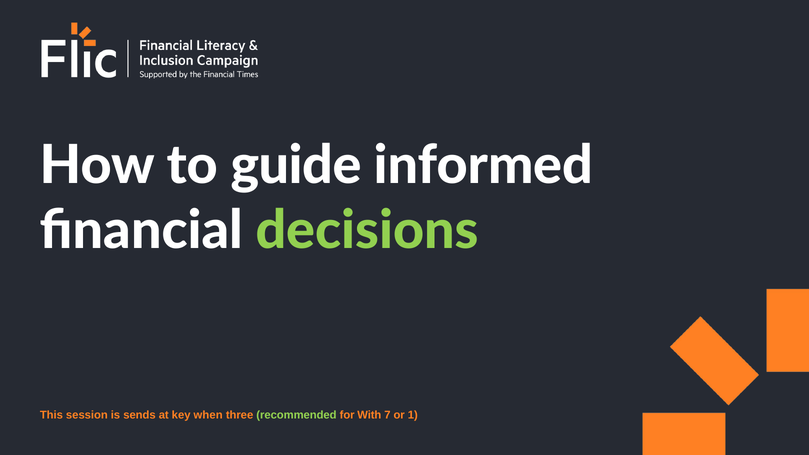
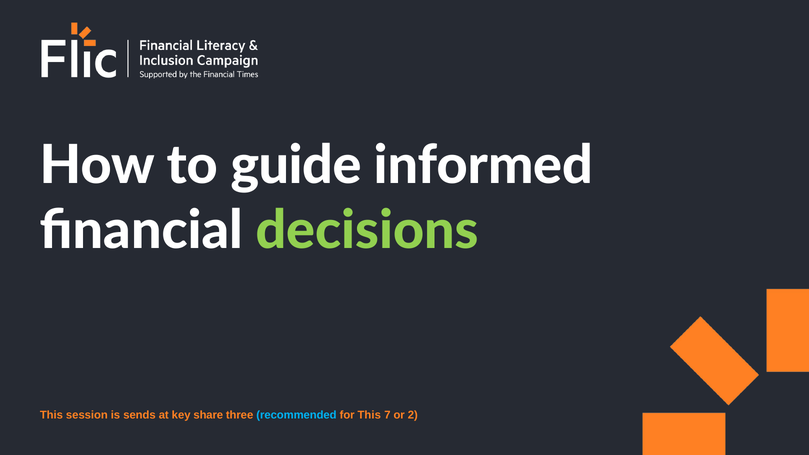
when: when -> share (208, 415)
recommended colour: light green -> light blue (296, 415)
for With: With -> This (369, 415)
1: 1 -> 2 (413, 415)
